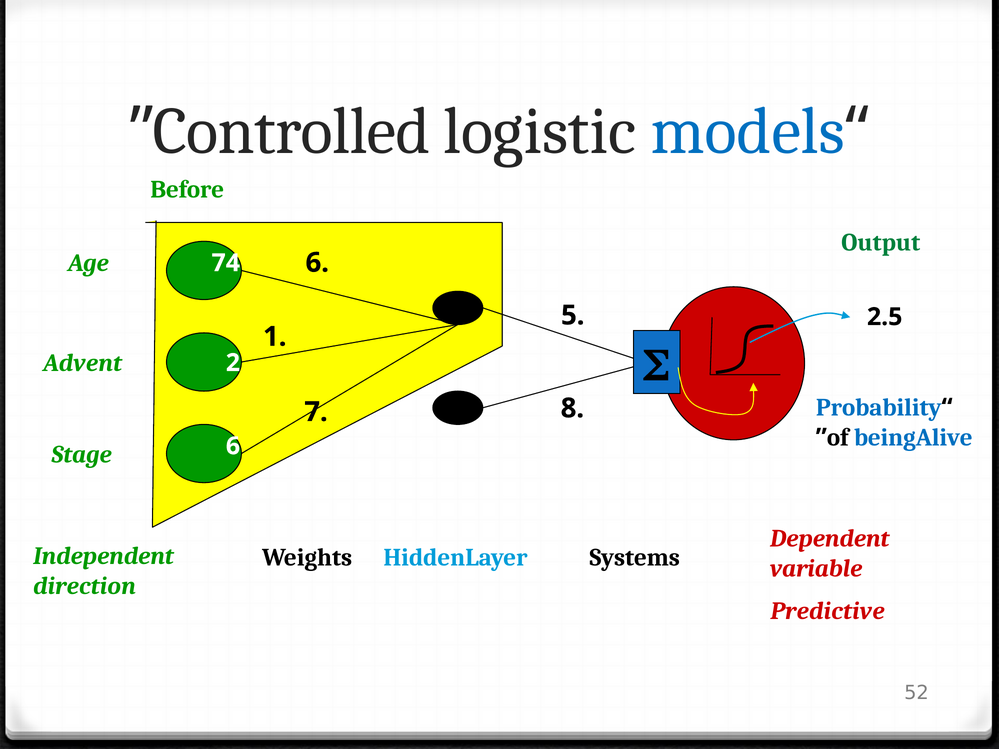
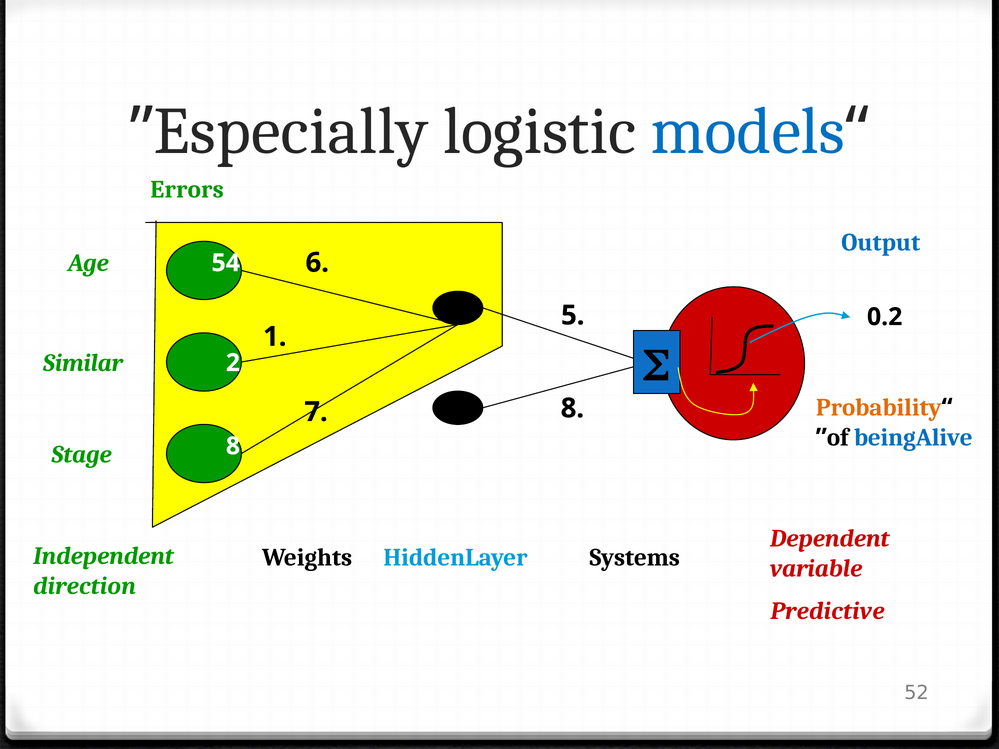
Controlled: Controlled -> Especially (291, 131)
Before: Before -> Errors (187, 190)
Output colour: green -> blue (881, 243)
74: 74 -> 54 (226, 263)
2.5: 2.5 -> 0.2 (885, 317)
Advent: Advent -> Similar (83, 363)
Probability colour: blue -> orange (879, 408)
Stage 6: 6 -> 8 (233, 446)
